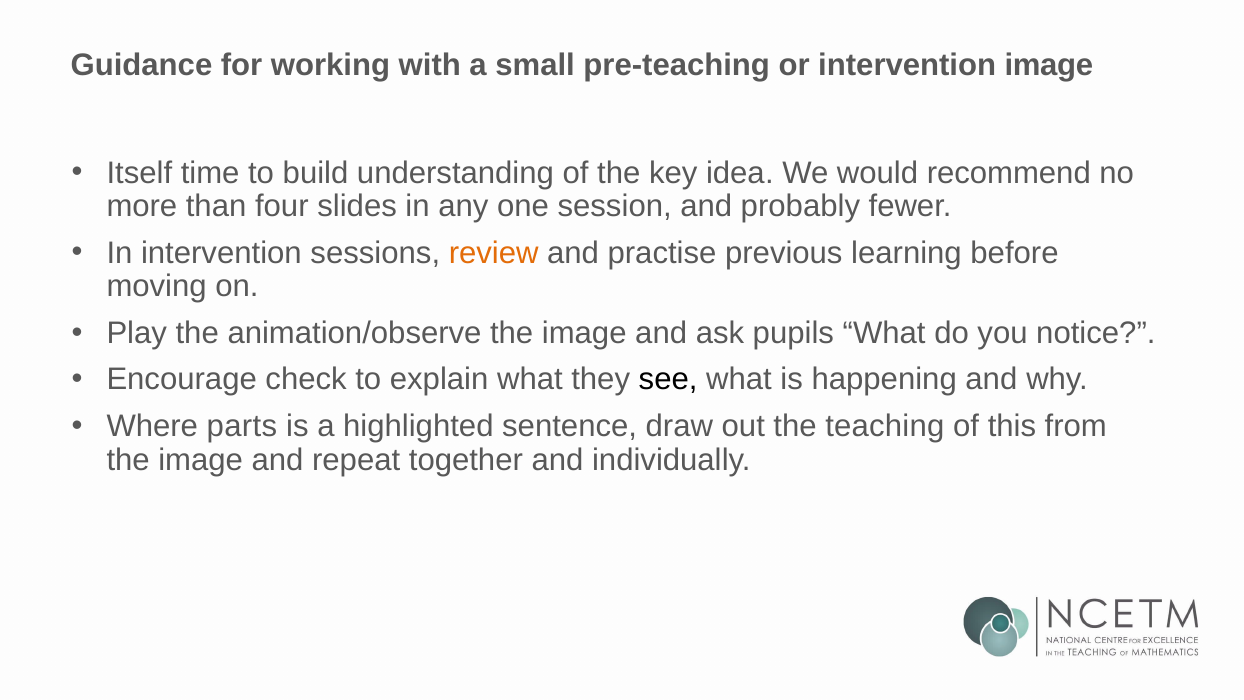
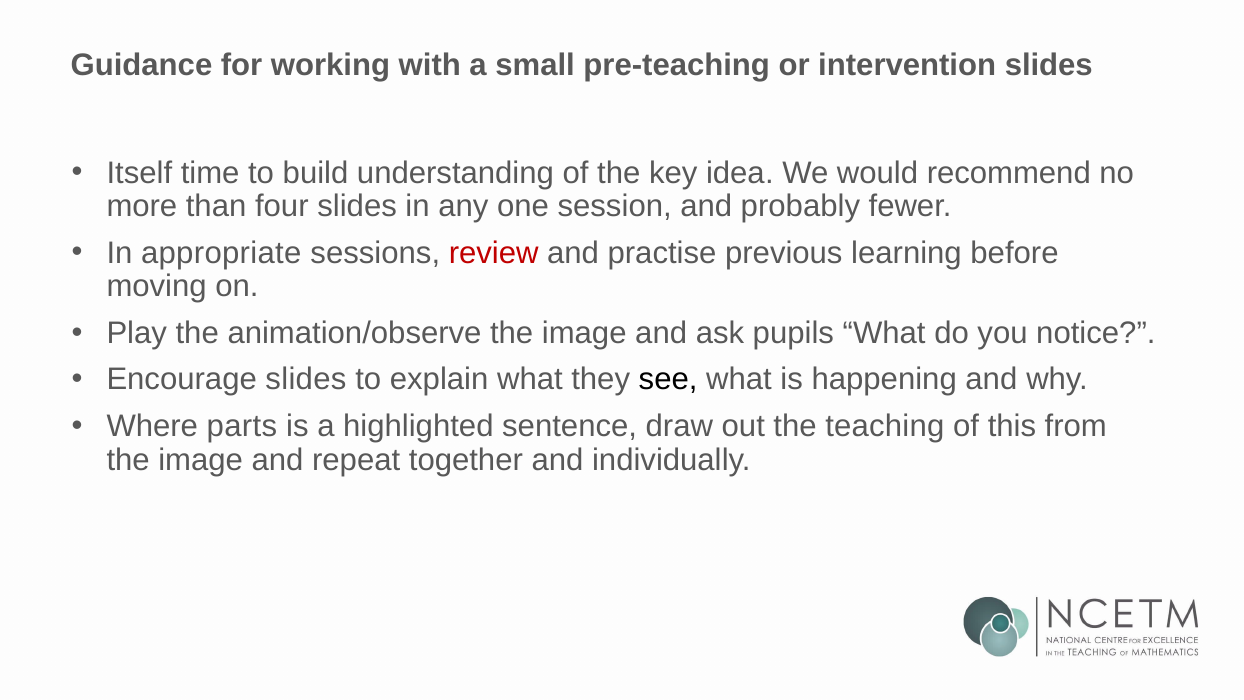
intervention image: image -> slides (1049, 65)
In intervention: intervention -> appropriate (221, 253)
review colour: orange -> red (494, 253)
Encourage check: check -> slides (306, 380)
